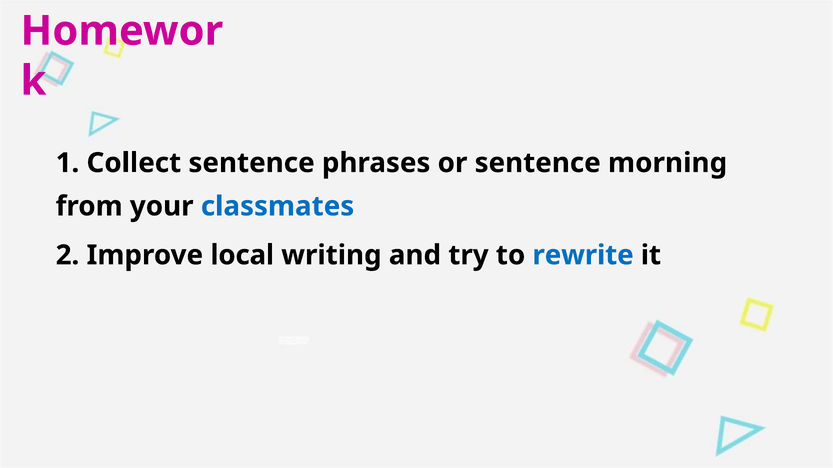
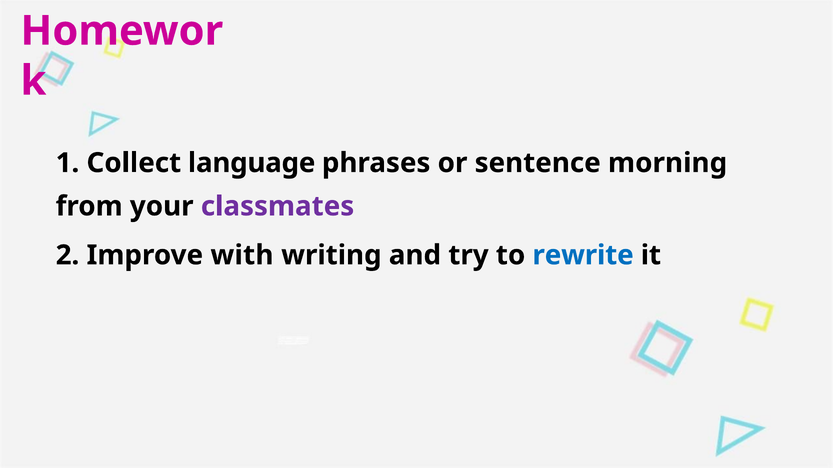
Collect sentence: sentence -> language (252, 163)
classmates colour: blue -> purple (278, 206)
local: local -> with (242, 255)
